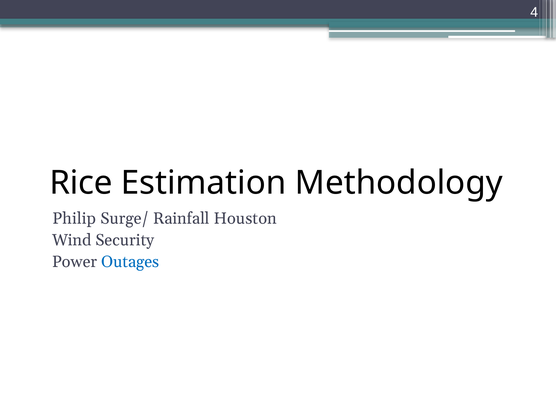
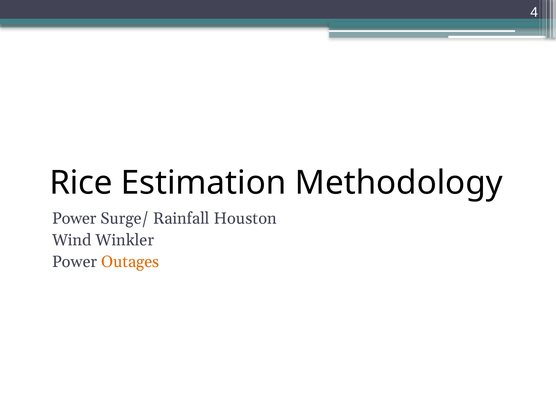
Philip: Philip -> Power (74, 218)
Security: Security -> Winkler (125, 240)
Outages colour: blue -> orange (130, 262)
